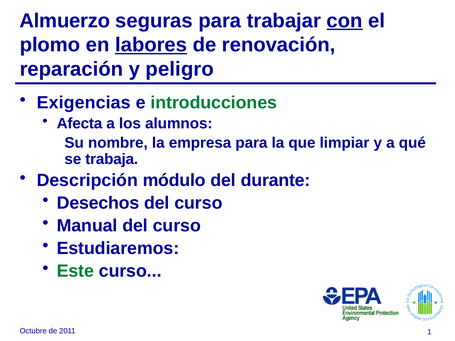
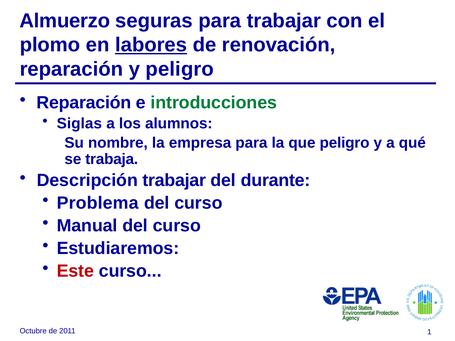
con underline: present -> none (345, 21)
Exigencias: Exigencias -> Reparación (84, 103)
Afecta: Afecta -> Siglas (79, 124)
que limpiar: limpiar -> peligro (345, 143)
Descripción módulo: módulo -> trabajar (174, 181)
Desechos: Desechos -> Problema (98, 203)
Este colour: green -> red (75, 271)
